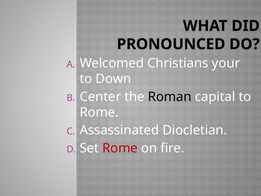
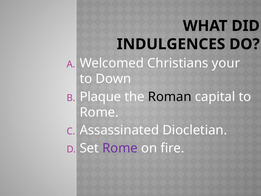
PRONOUNCED: PRONOUNCED -> INDULGENCES (171, 44)
Center: Center -> Plaque (100, 97)
Rome colour: red -> purple (120, 148)
